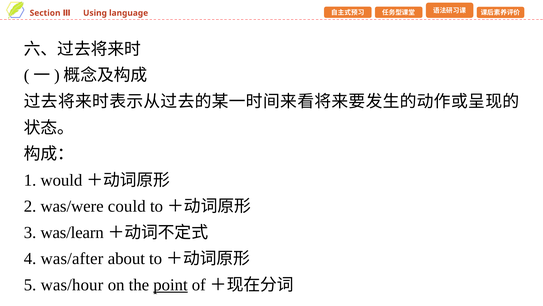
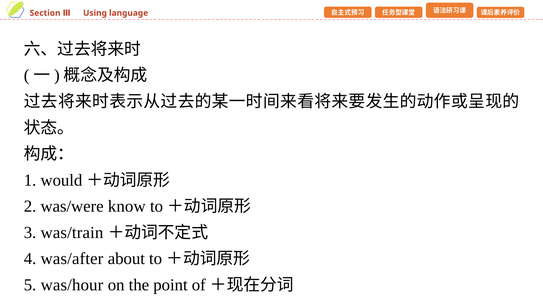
could: could -> know (127, 206)
was/learn: was/learn -> was/train (72, 232)
point underline: present -> none (170, 284)
